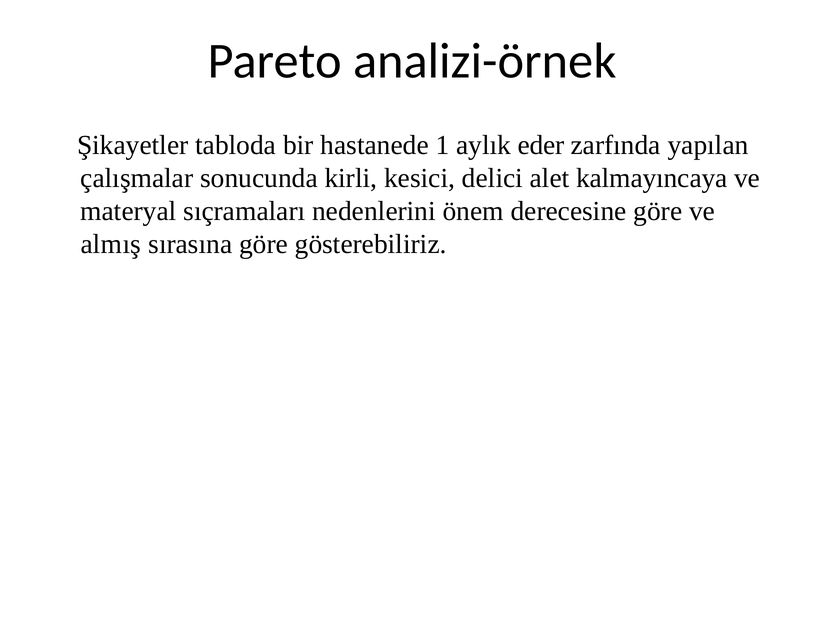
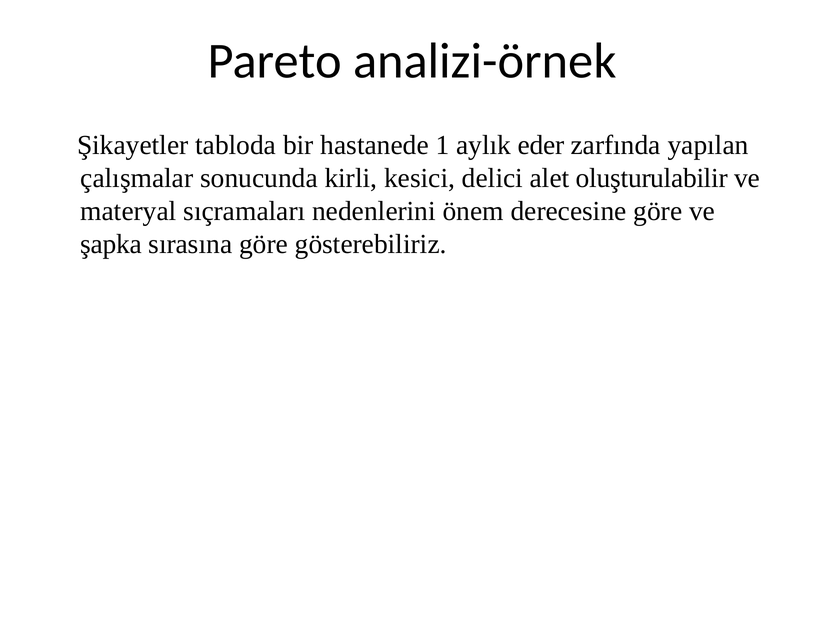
kalmayıncaya: kalmayıncaya -> oluşturulabilir (652, 178)
almış: almış -> şapka (111, 244)
